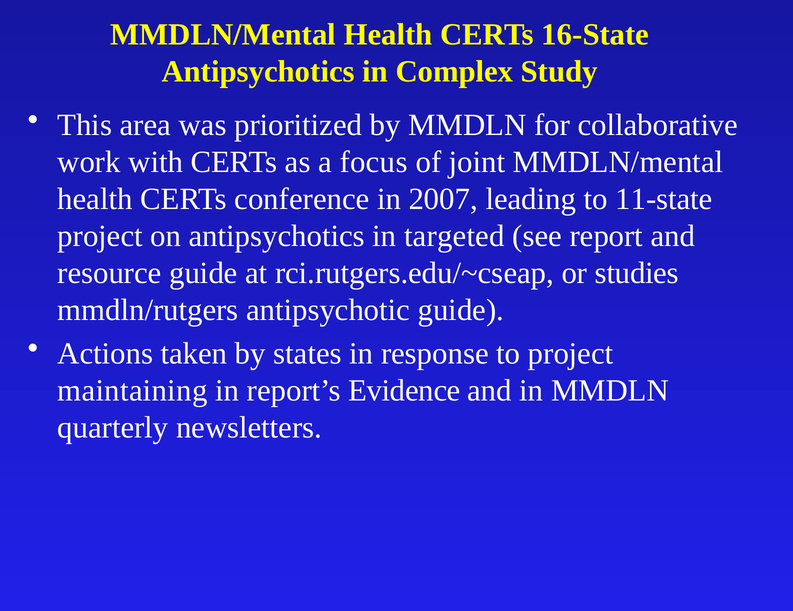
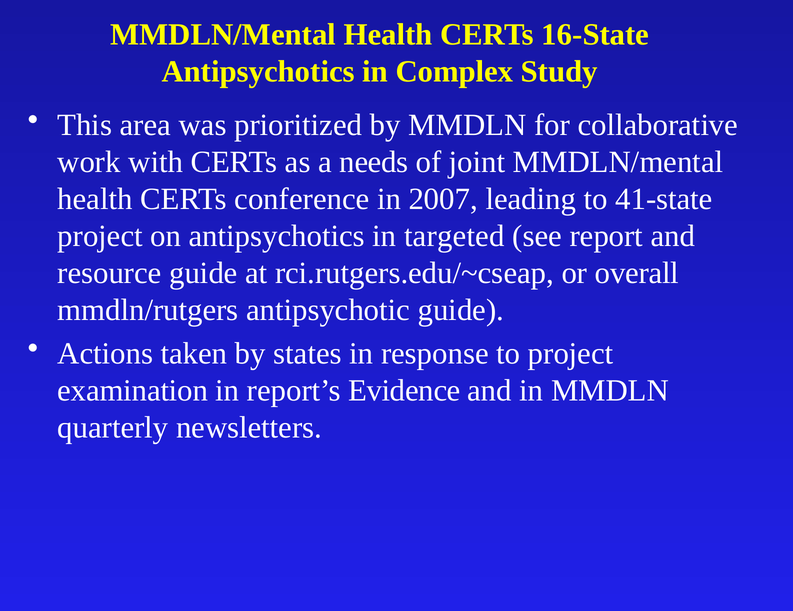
focus: focus -> needs (374, 162)
11-state: 11-state -> 41-state (664, 199)
studies: studies -> overall (637, 273)
maintaining: maintaining -> examination (133, 390)
